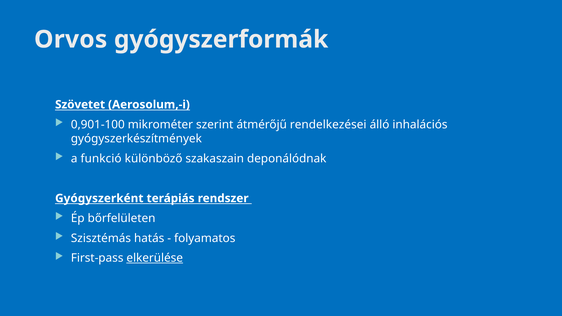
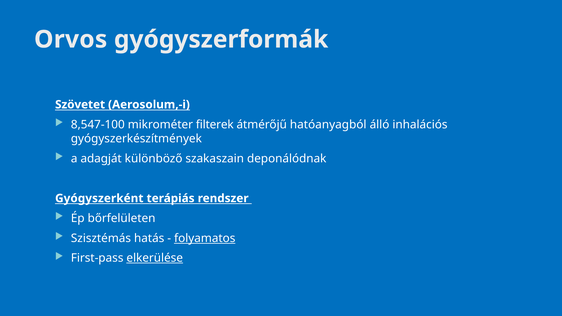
0,901-100: 0,901-100 -> 8,547-100 (98, 125)
szerint: szerint -> filterek (215, 125)
rendelkezései: rendelkezései -> hatóanyagból (328, 125)
funkció: funkció -> adagját (101, 159)
folyamatos underline: none -> present (205, 238)
